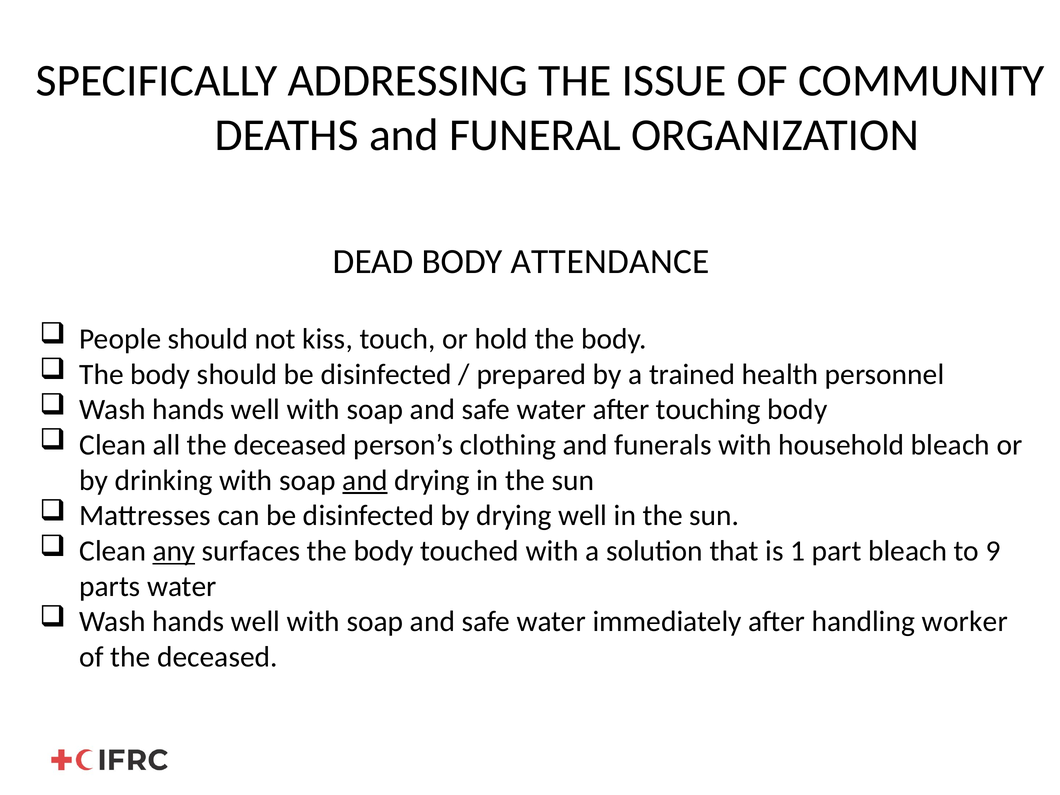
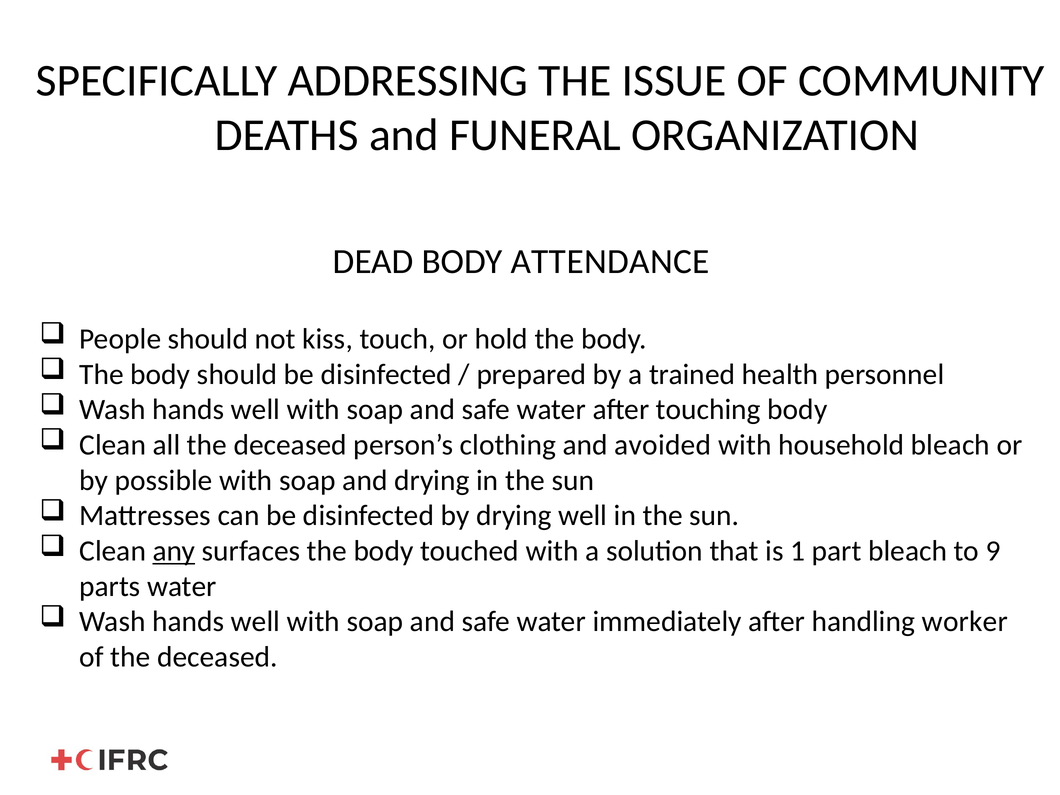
funerals: funerals -> avoided (663, 445)
drinking: drinking -> possible (164, 480)
and underline: present -> none (365, 480)
